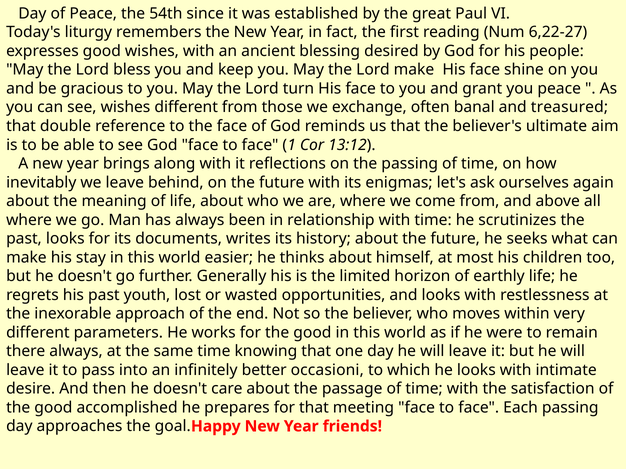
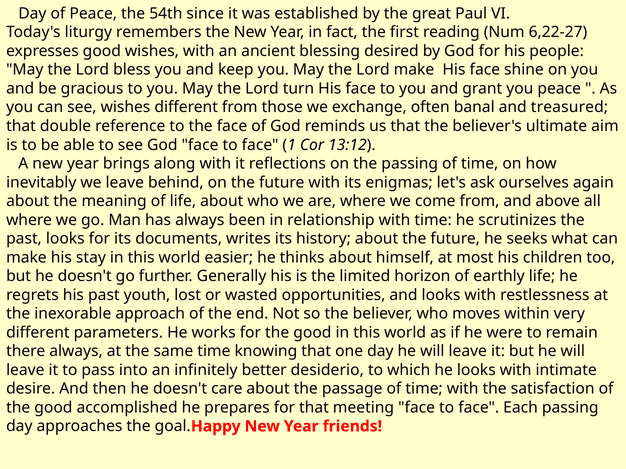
occasioni: occasioni -> desiderio (327, 370)
